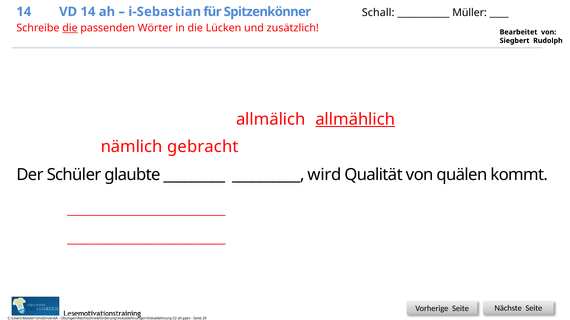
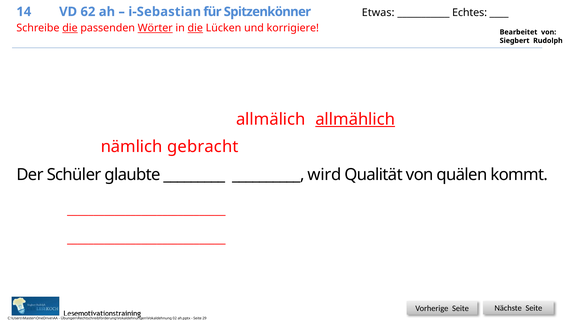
VD 14: 14 -> 62 (88, 12)
Schall: Schall -> Etwas (378, 13)
Müller: Müller -> Echtes (470, 13)
Wörter underline: none -> present (155, 28)
die underline: none -> present (195, 28)
zusätzlich: zusätzlich -> korrigiere (293, 28)
